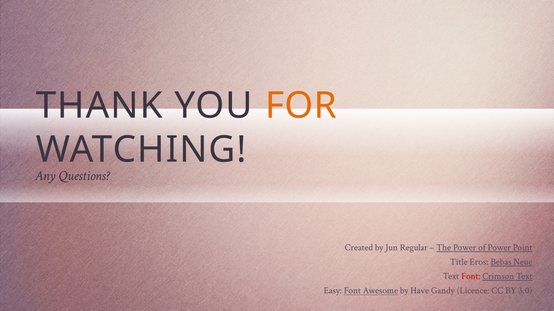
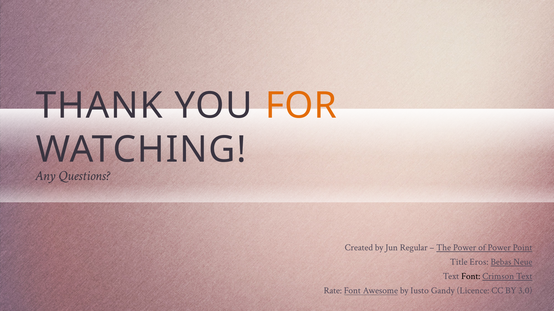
Font colour: red -> black (471, 277)
Easy: Easy -> Rate (333, 291)
Have: Have -> Iusto (420, 291)
